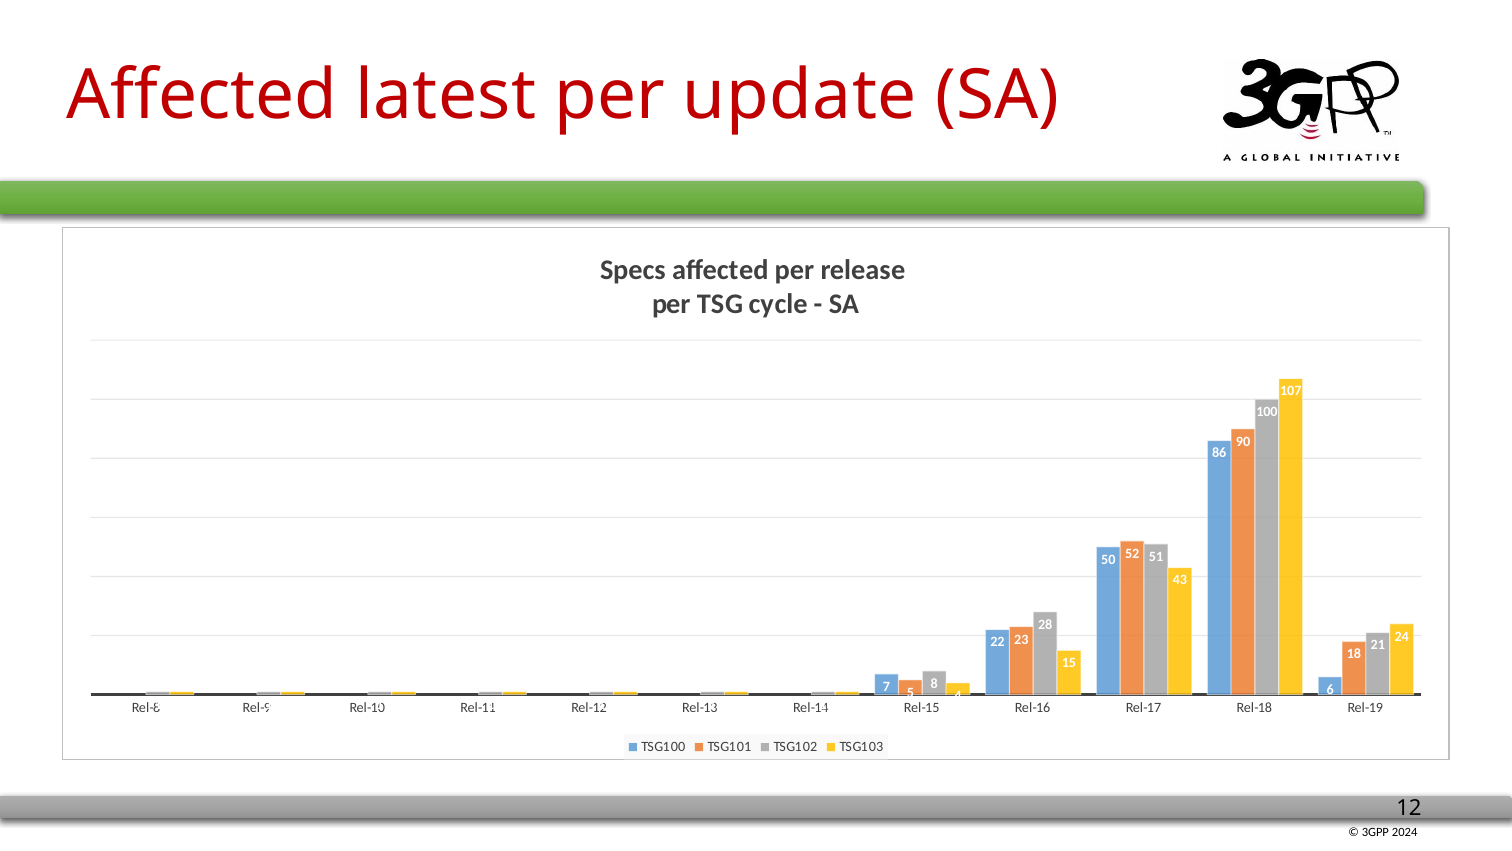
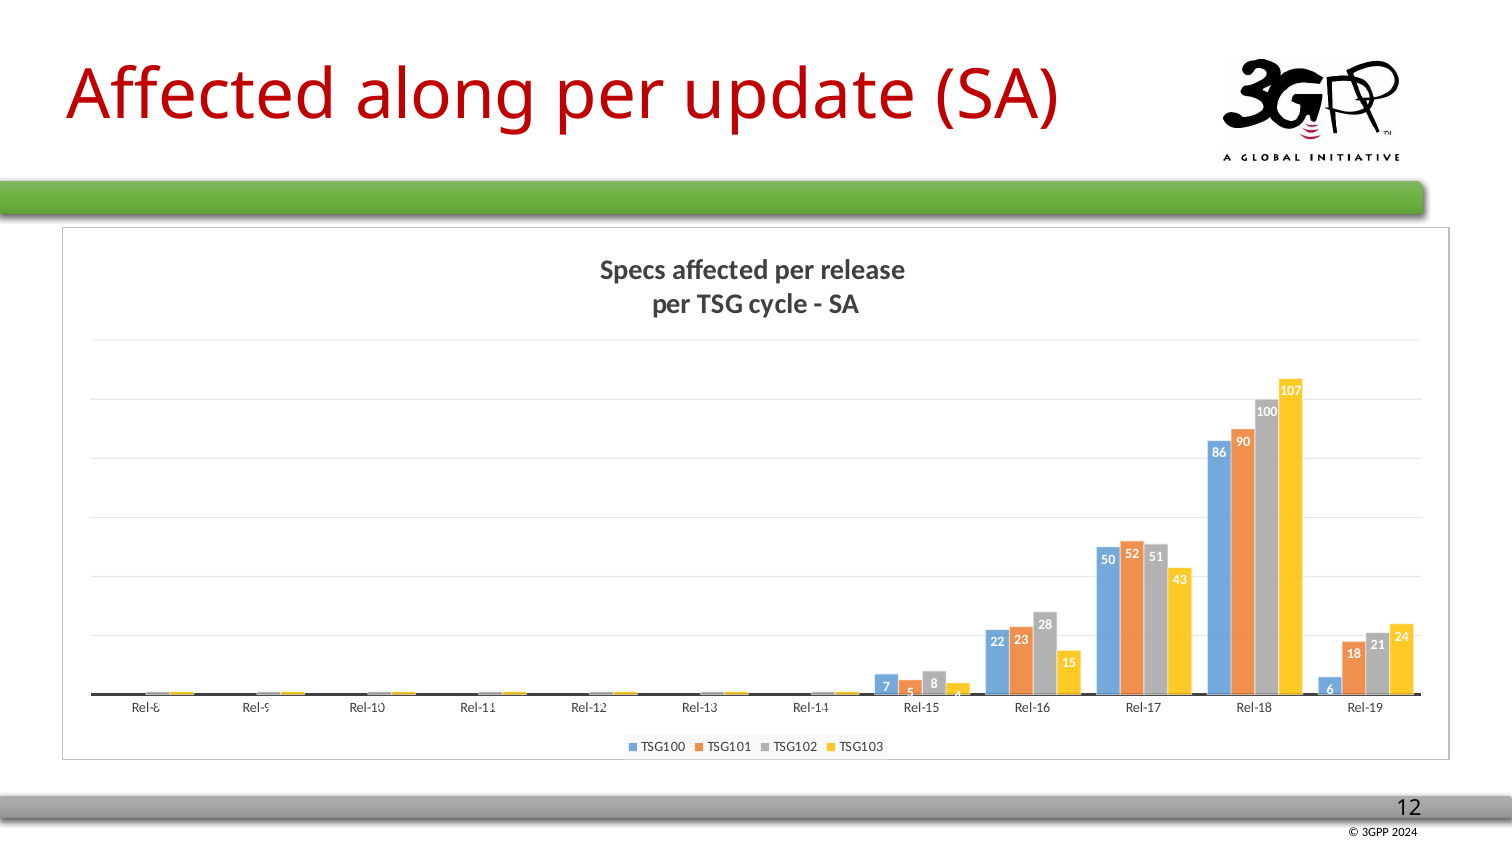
latest: latest -> along (446, 96)
